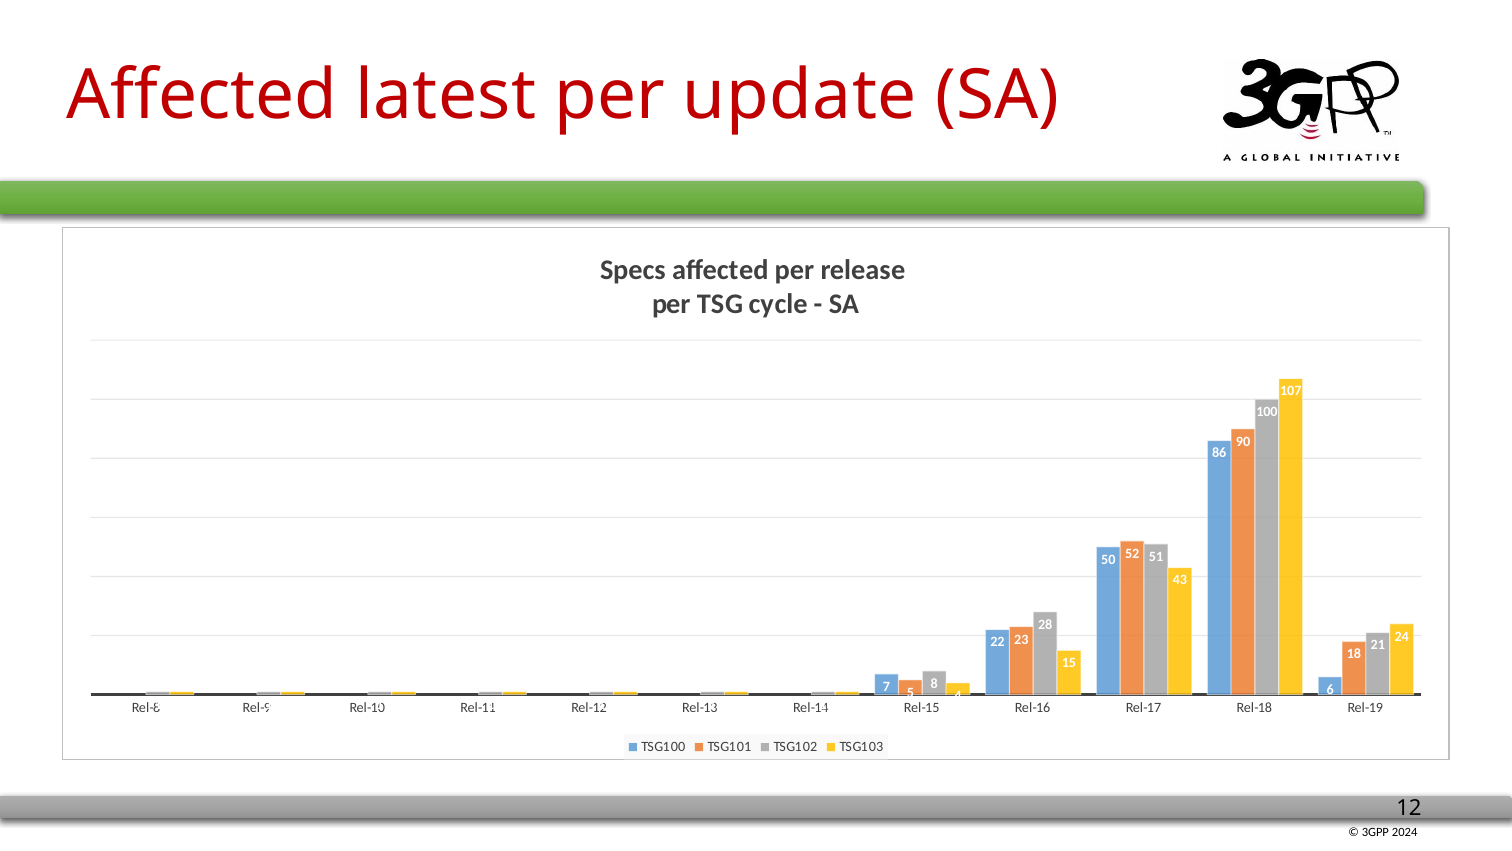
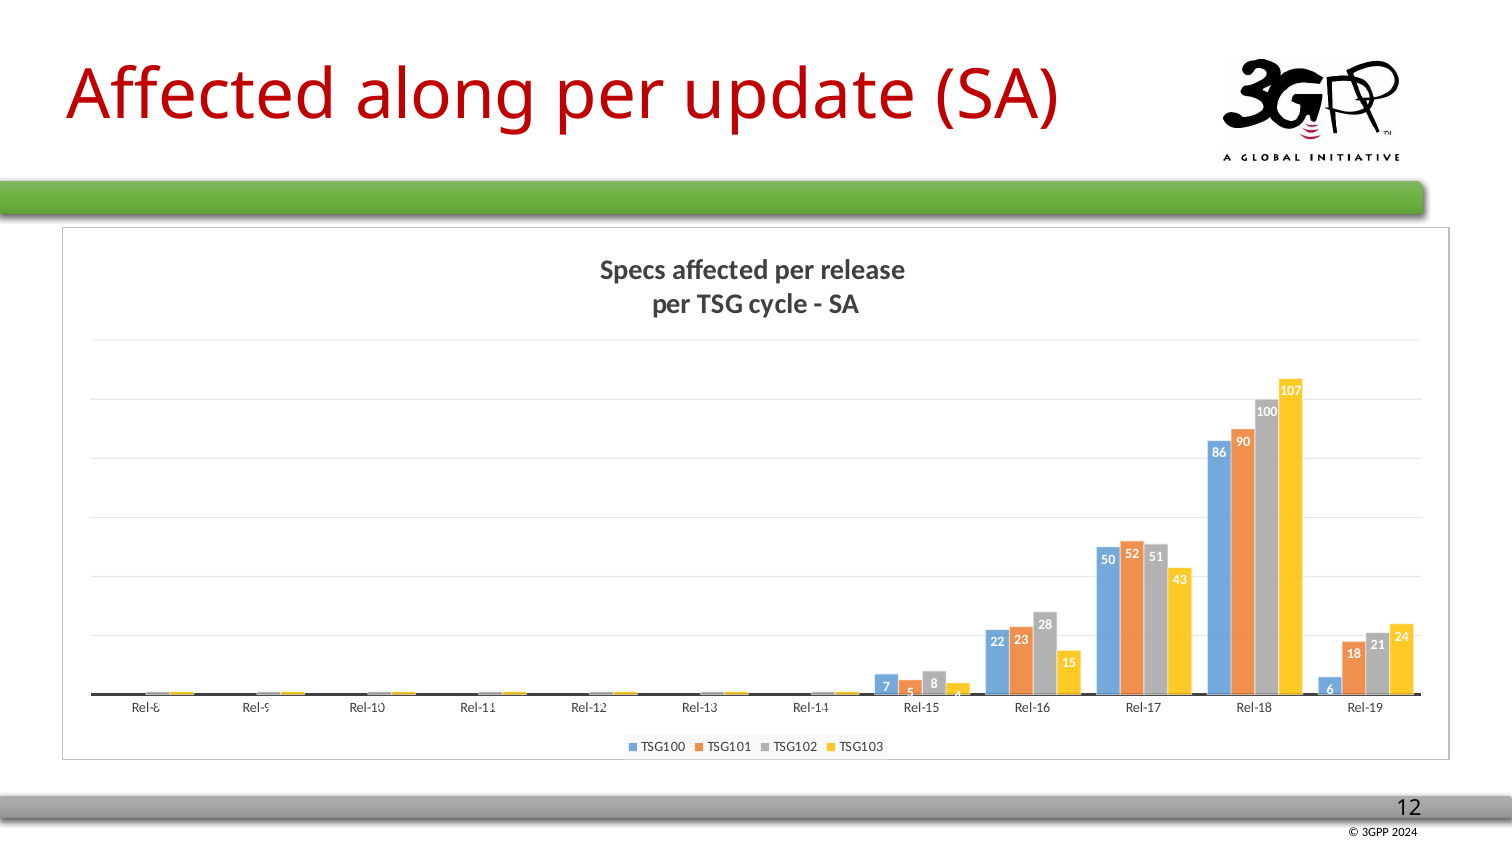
latest: latest -> along (446, 96)
